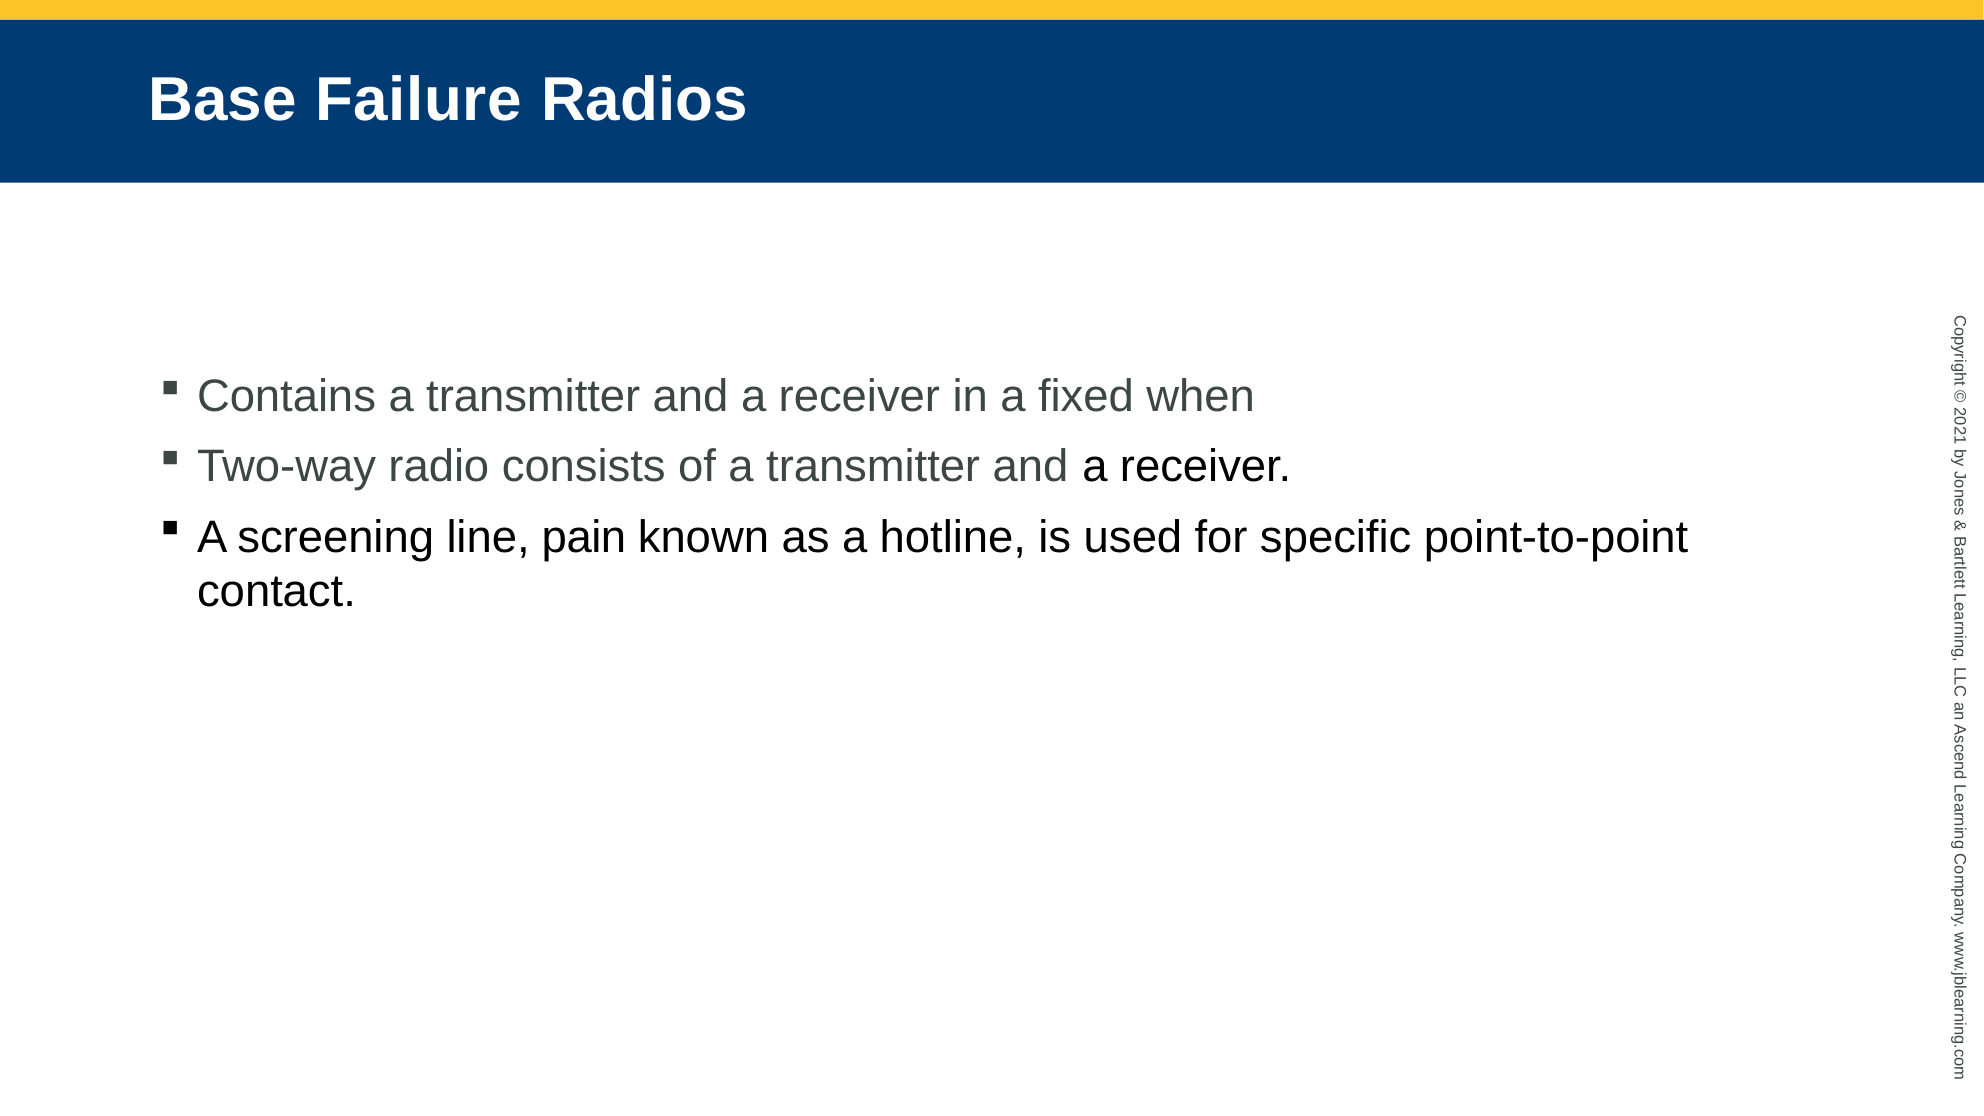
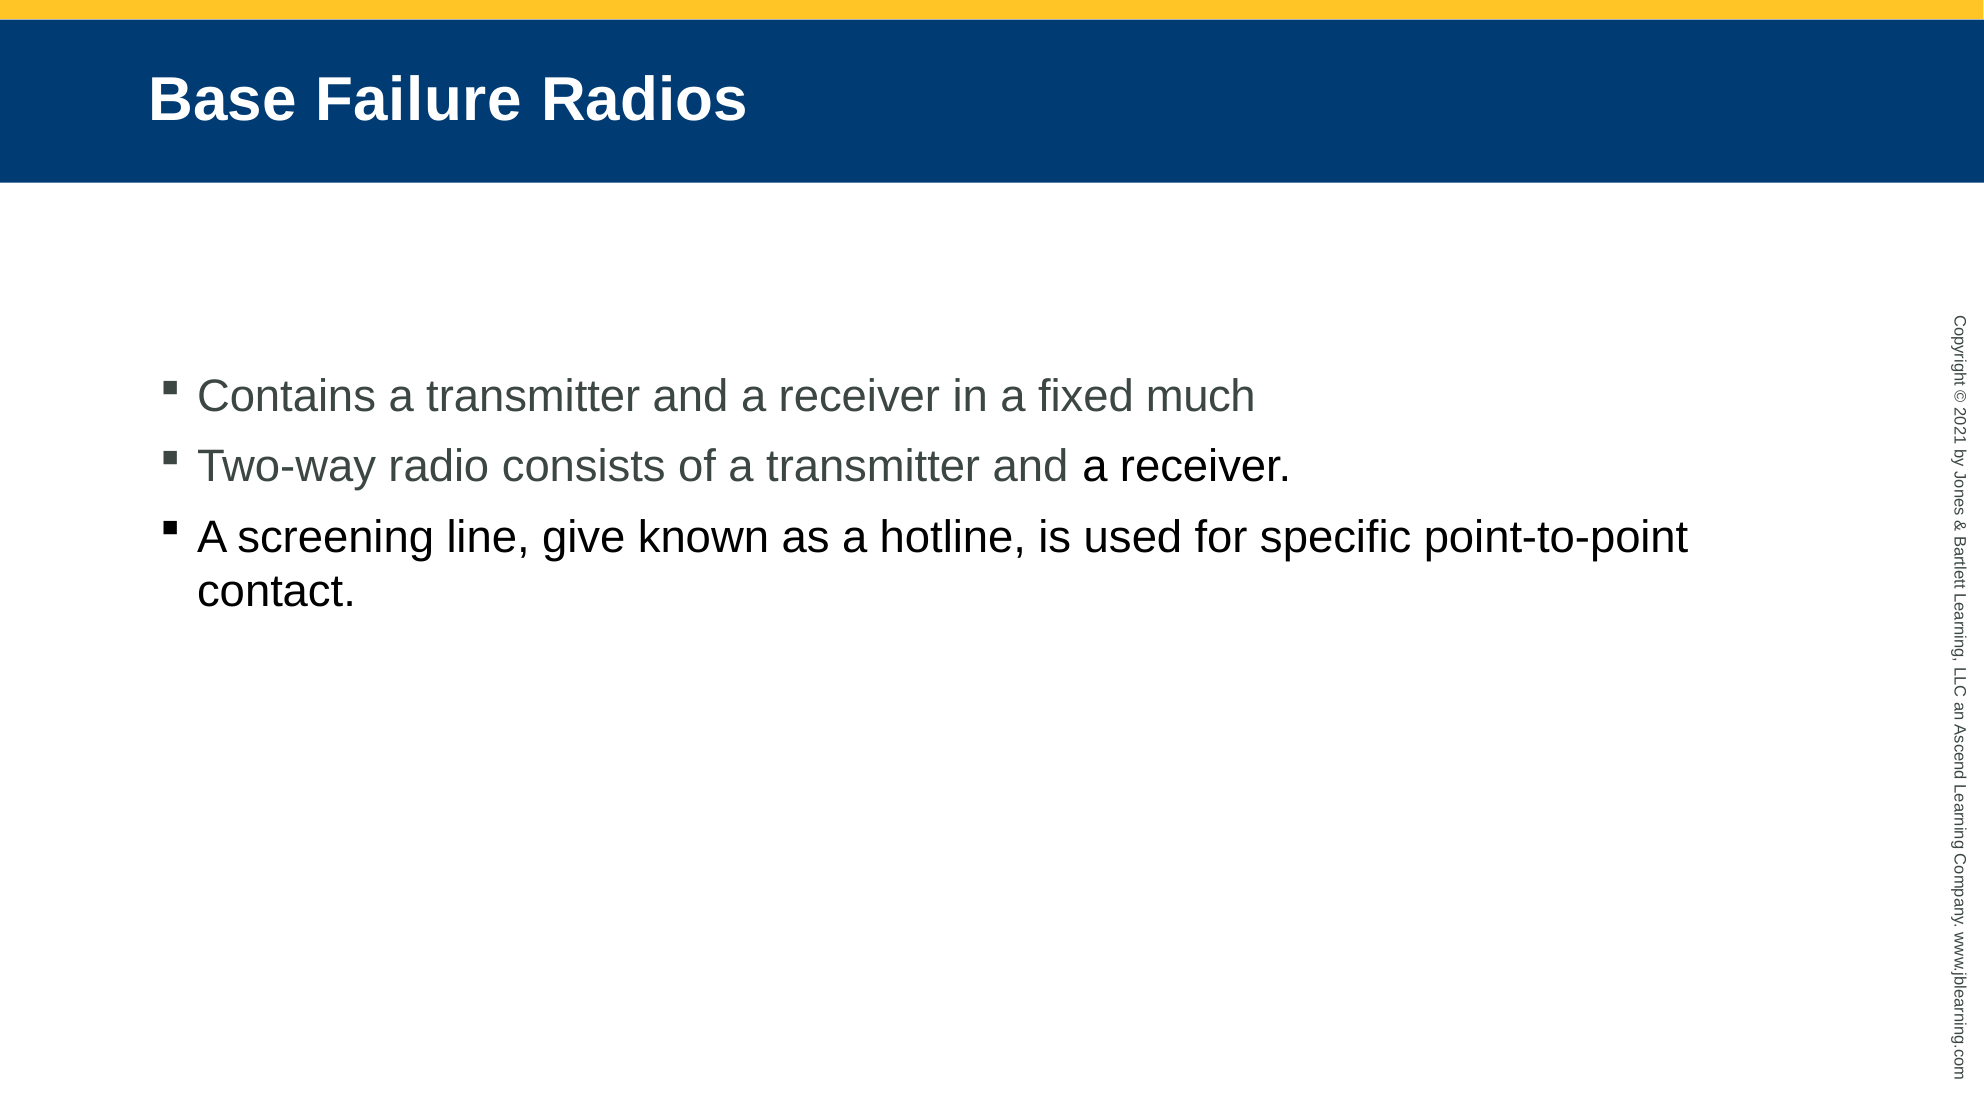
when: when -> much (1201, 396)
pain: pain -> give (584, 537)
